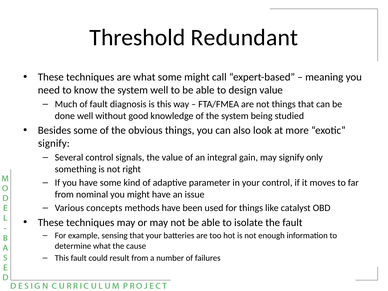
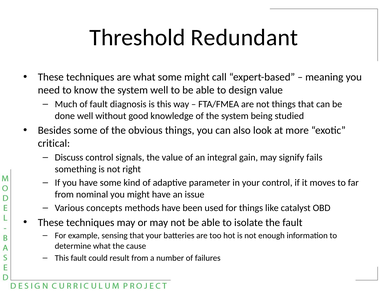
signify: signify -> critical (54, 143)
Several: Several -> Discuss (69, 157)
only: only -> fails (314, 157)
